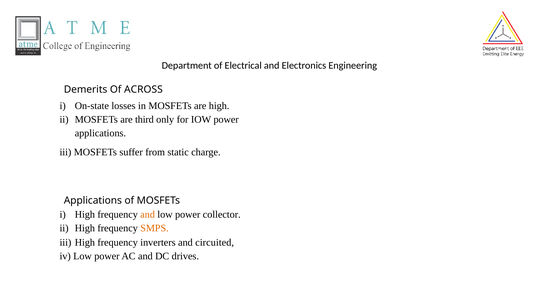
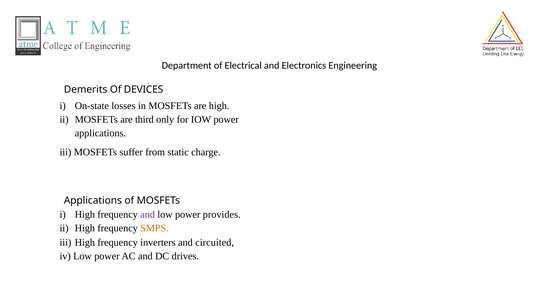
ACROSS: ACROSS -> DEVICES (144, 90)
and colour: orange -> purple (148, 215)
collector: collector -> provides (222, 215)
